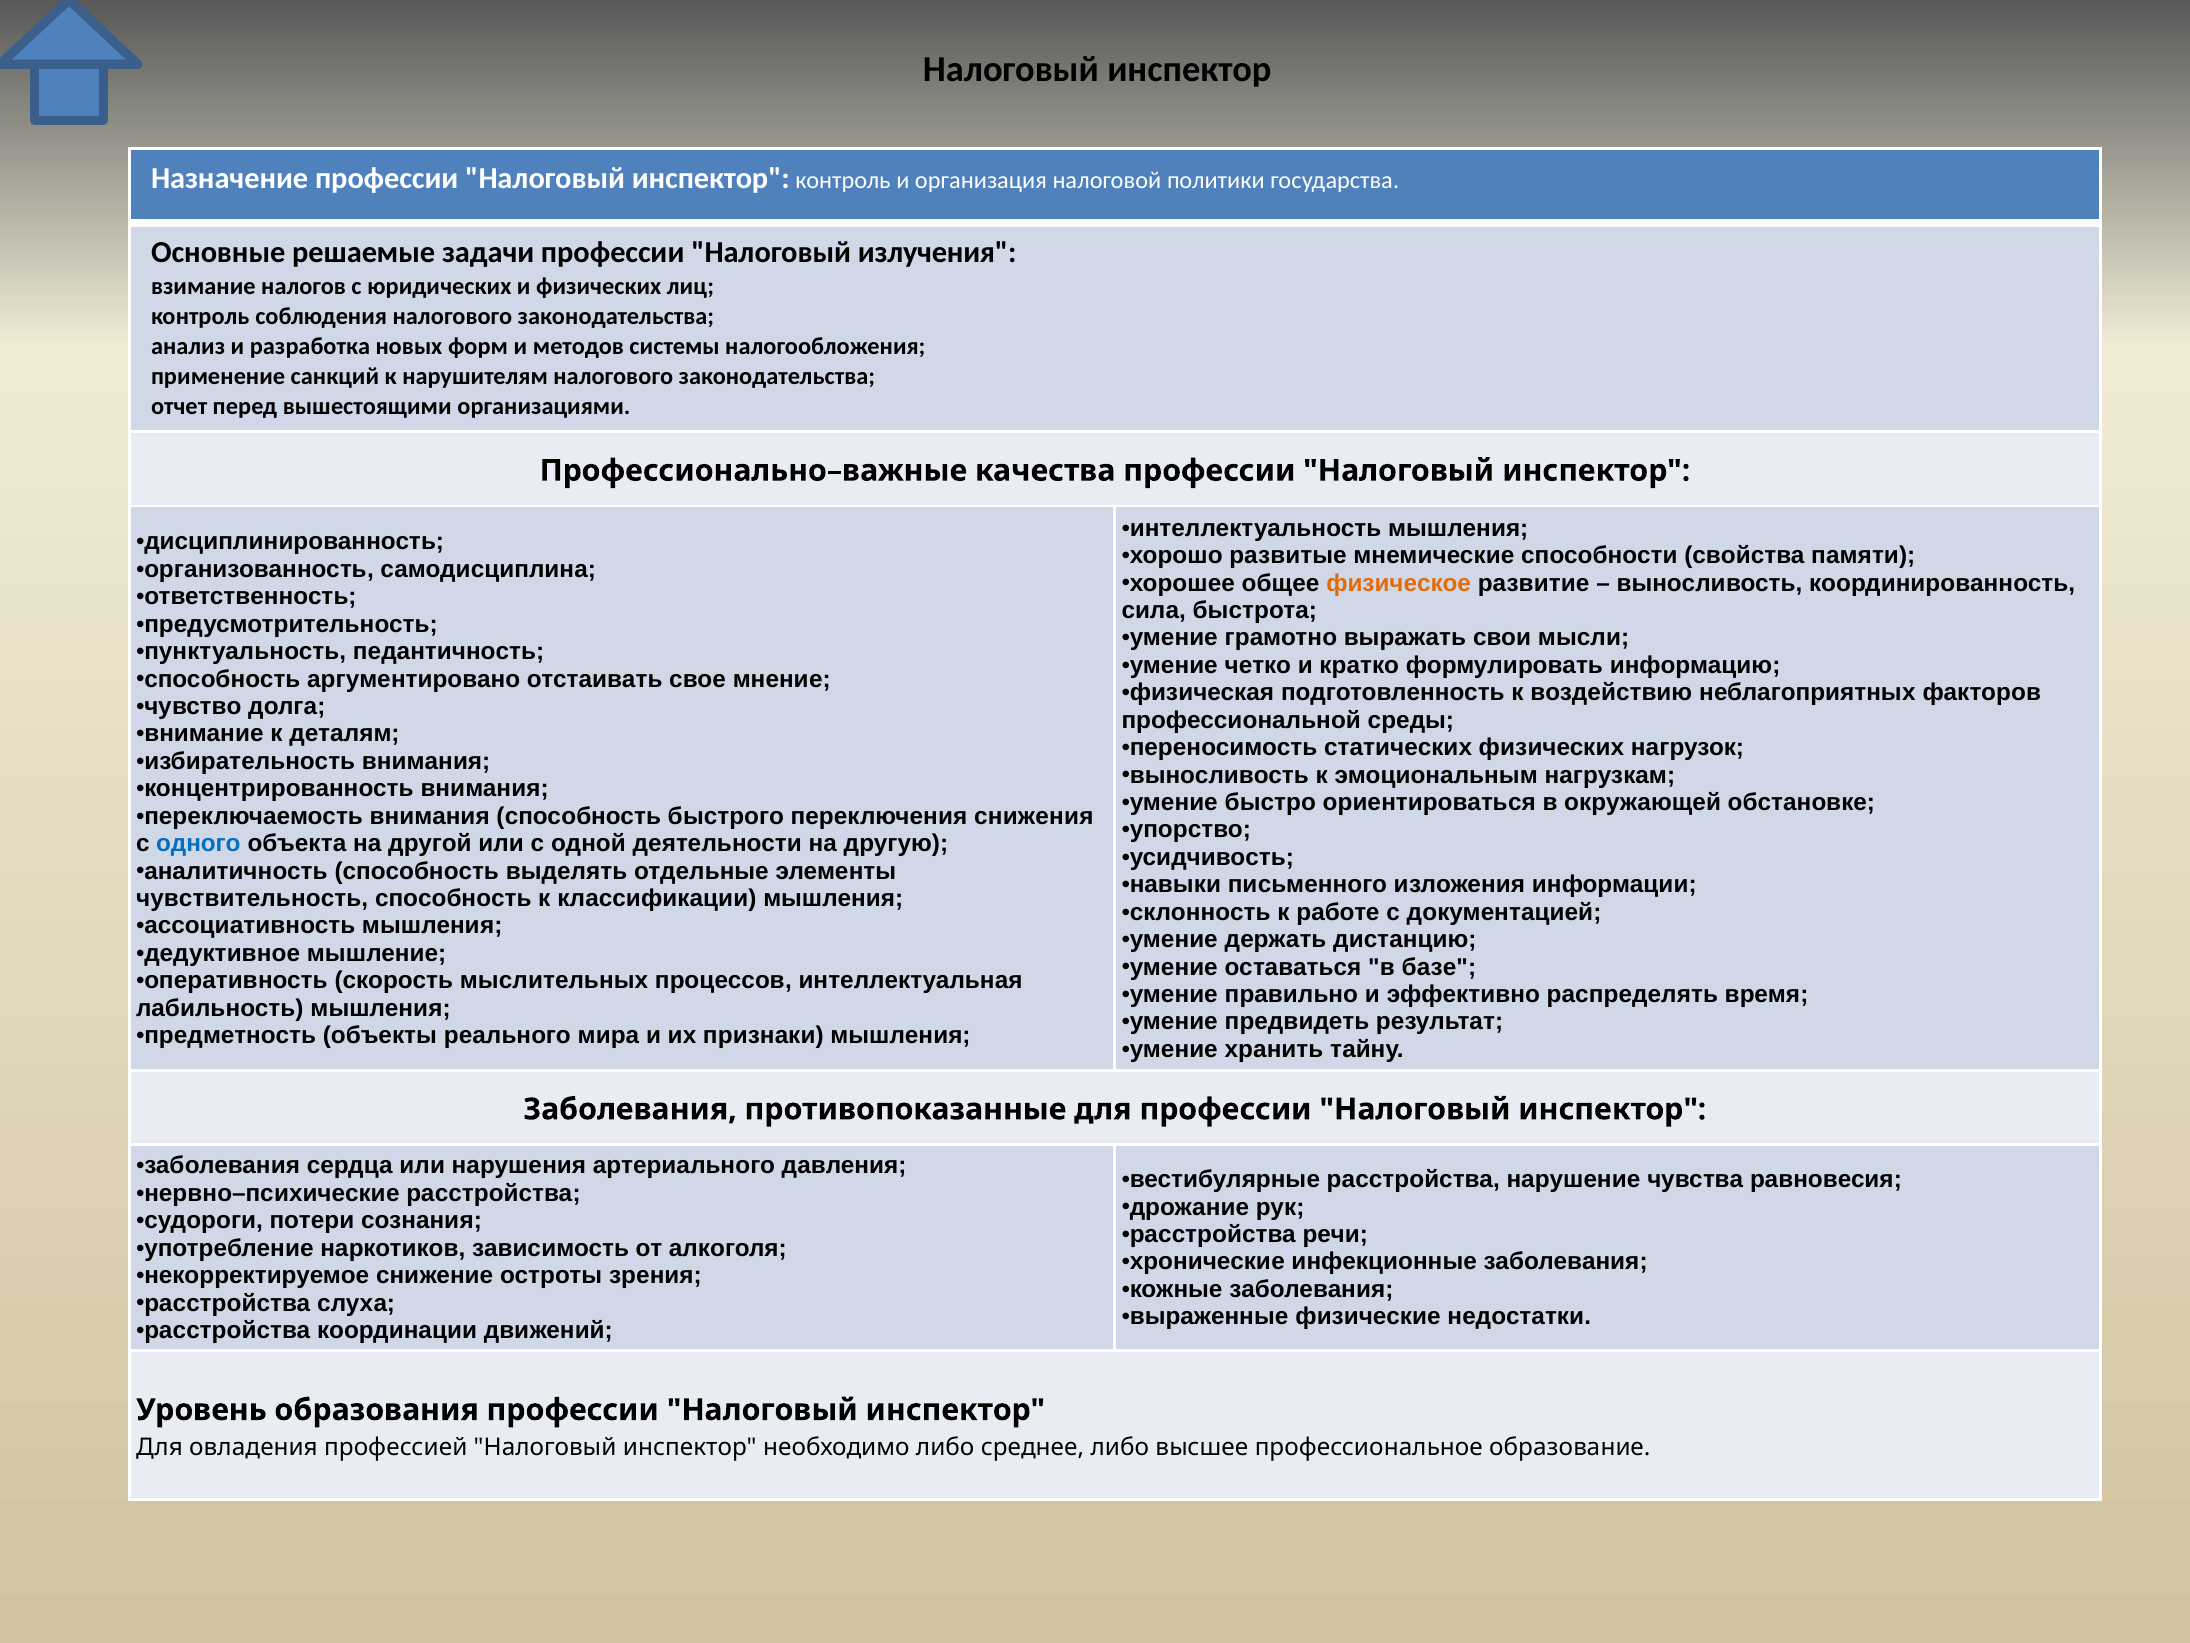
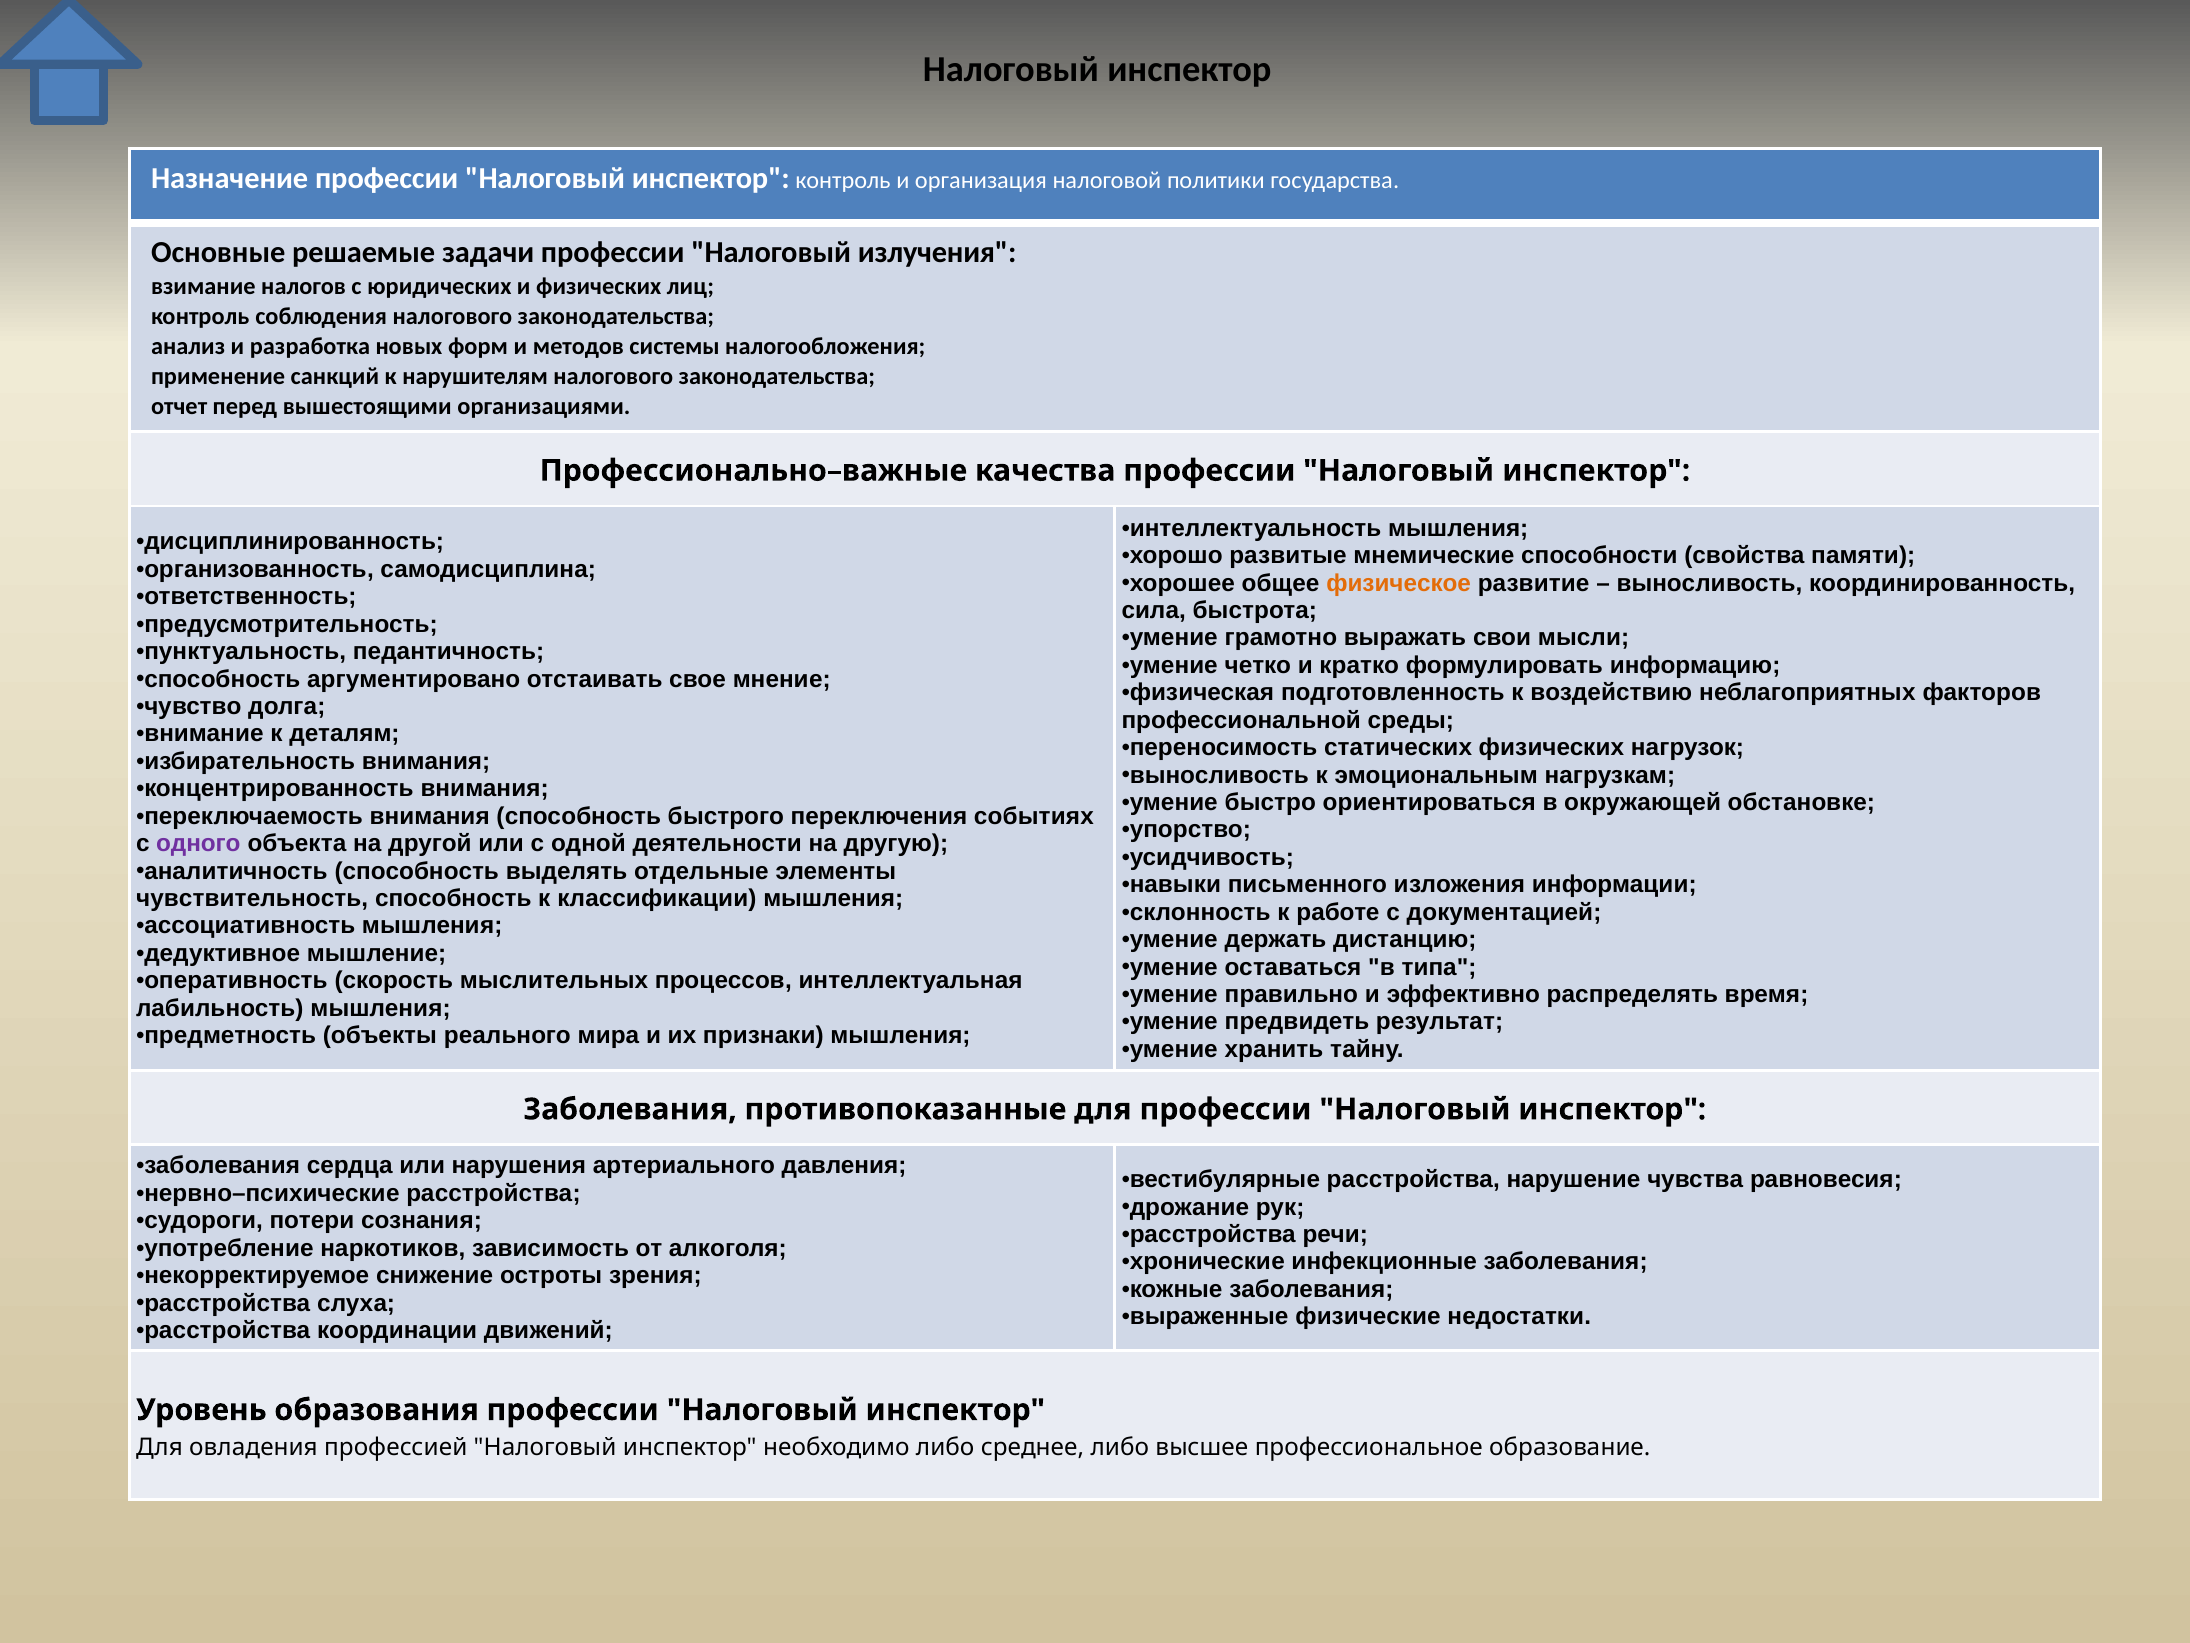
снижения: снижения -> событиях (1034, 816)
одного colour: blue -> purple (198, 843)
базе: базе -> типа (1439, 967)
